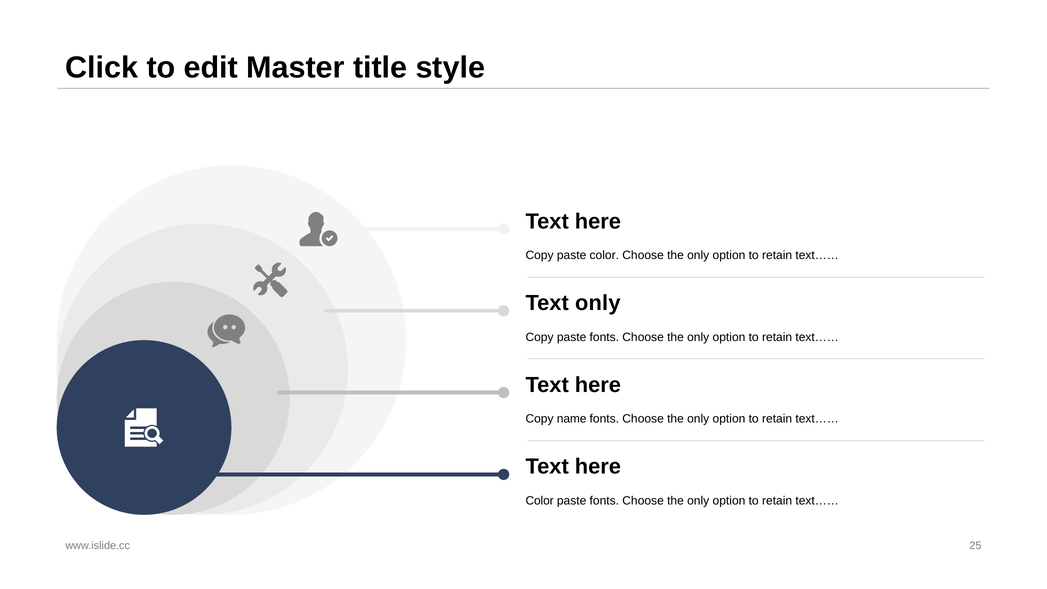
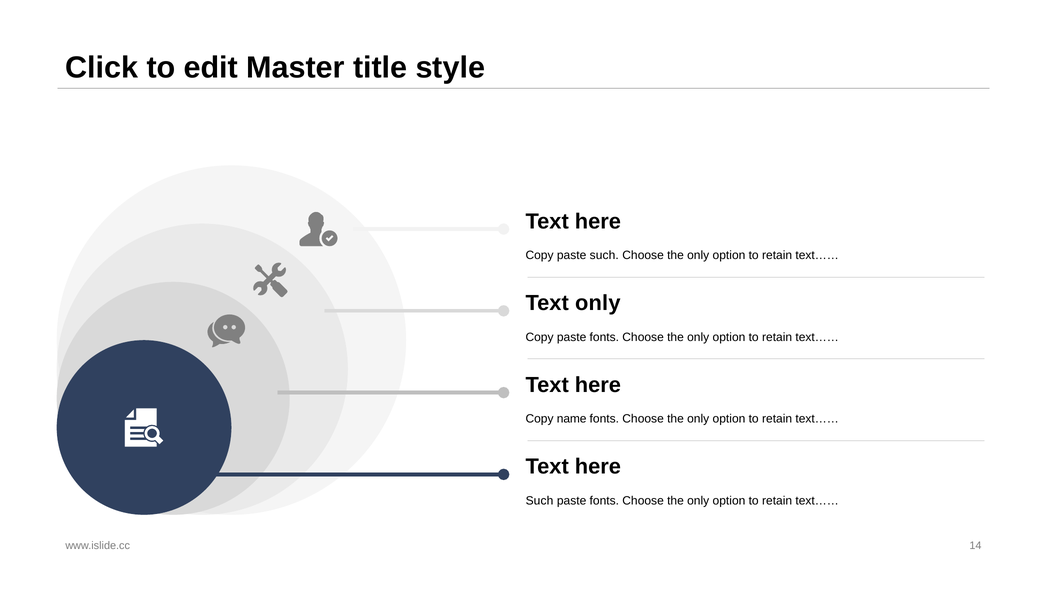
paste color: color -> such (604, 255)
Color: Color -> Such (539, 501)
25: 25 -> 14 (975, 546)
